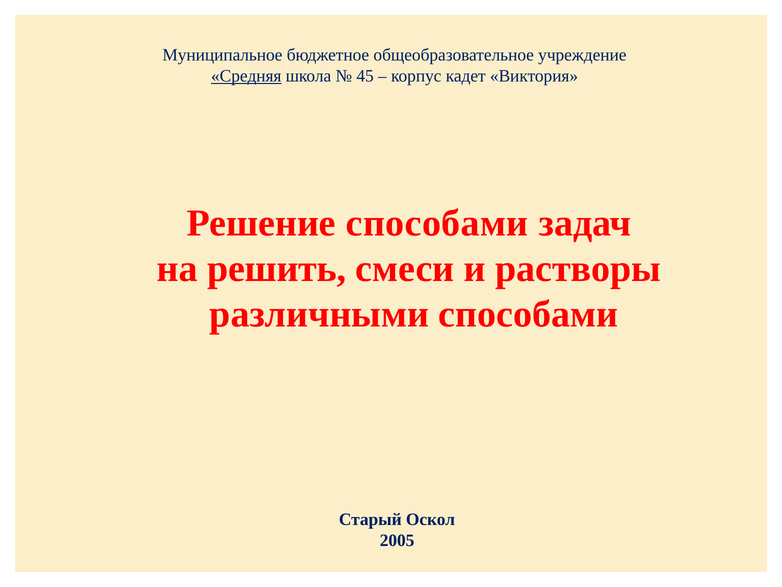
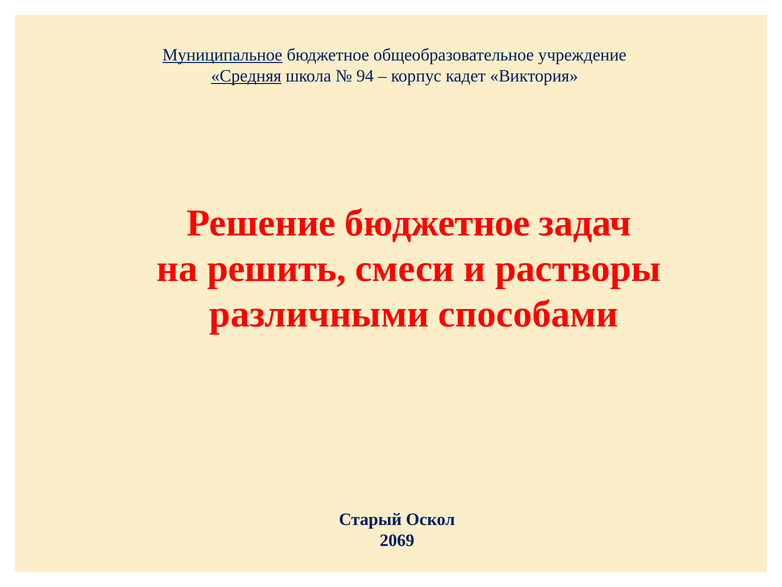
Муниципальное underline: none -> present (222, 55)
45: 45 -> 94 (365, 76)
Решение способами: способами -> бюджетное (438, 223)
2005: 2005 -> 2069 (397, 540)
